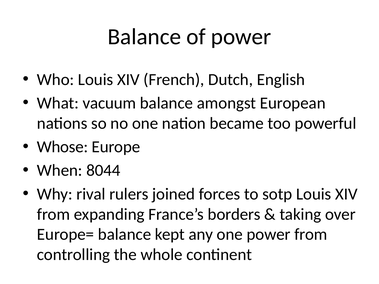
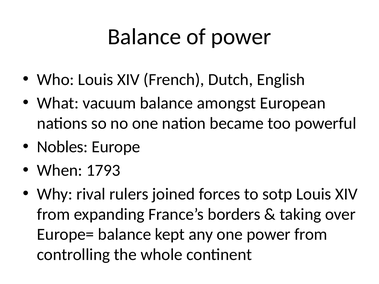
Whose: Whose -> Nobles (62, 147)
8044: 8044 -> 1793 (103, 171)
